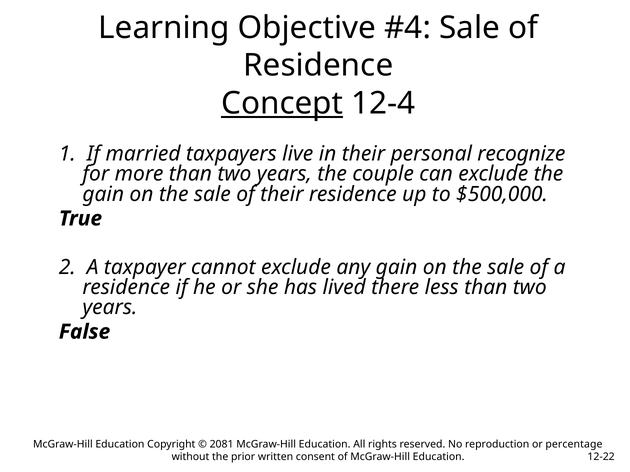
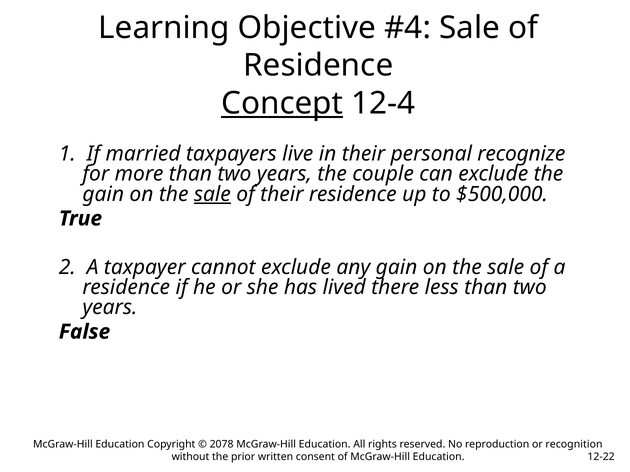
sale underline: none -> present (212, 194)
2081: 2081 -> 2078 (222, 445)
percentage: percentage -> recognition (574, 445)
